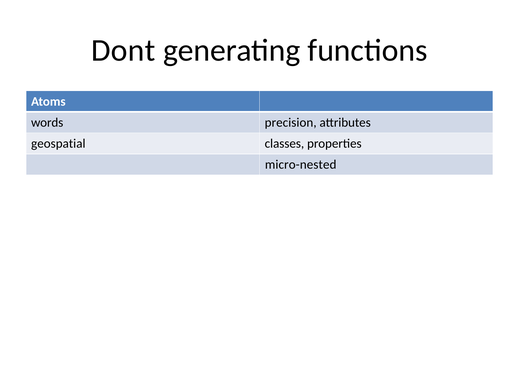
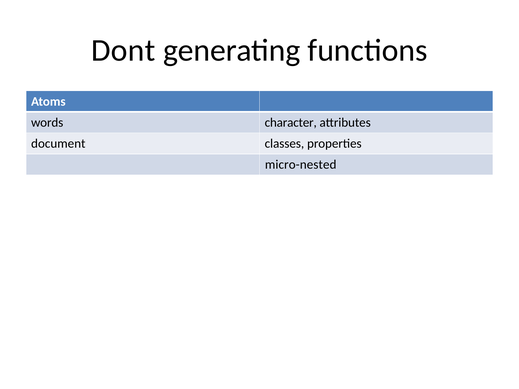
precision: precision -> character (291, 123)
geospatial: geospatial -> document (58, 144)
